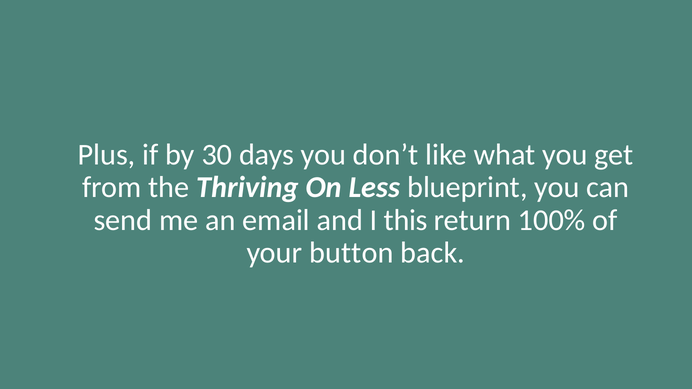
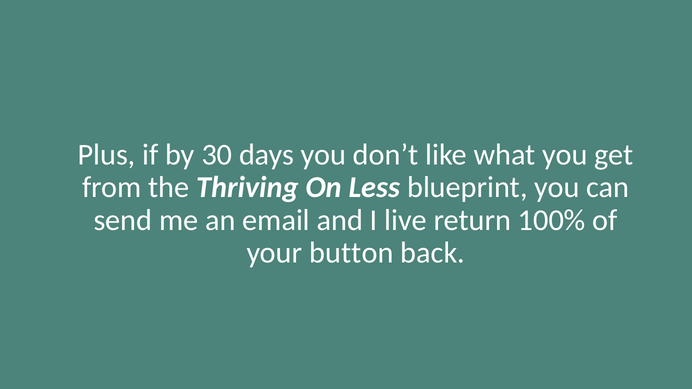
this: this -> live (406, 220)
